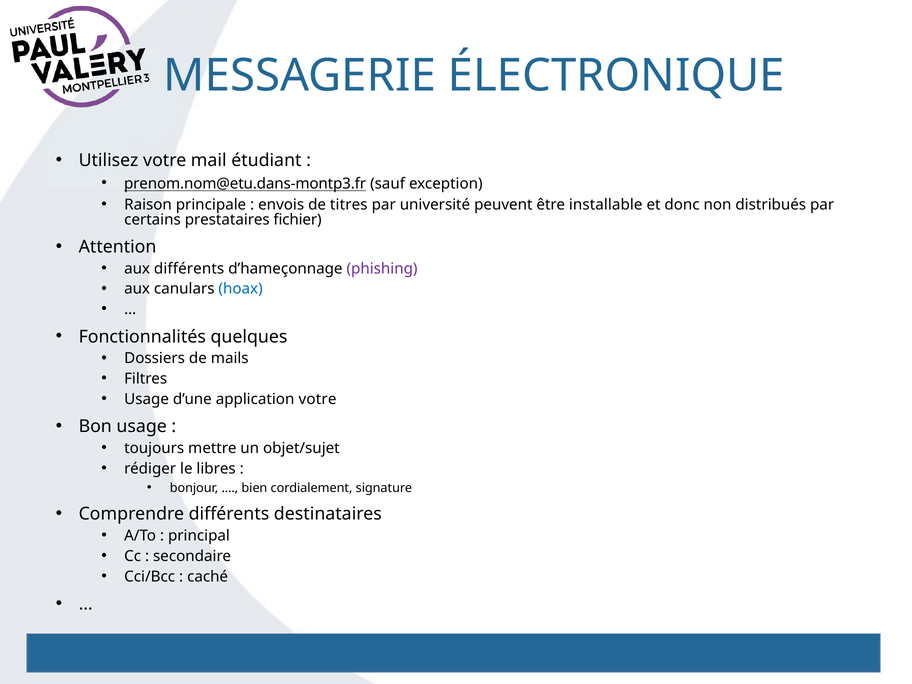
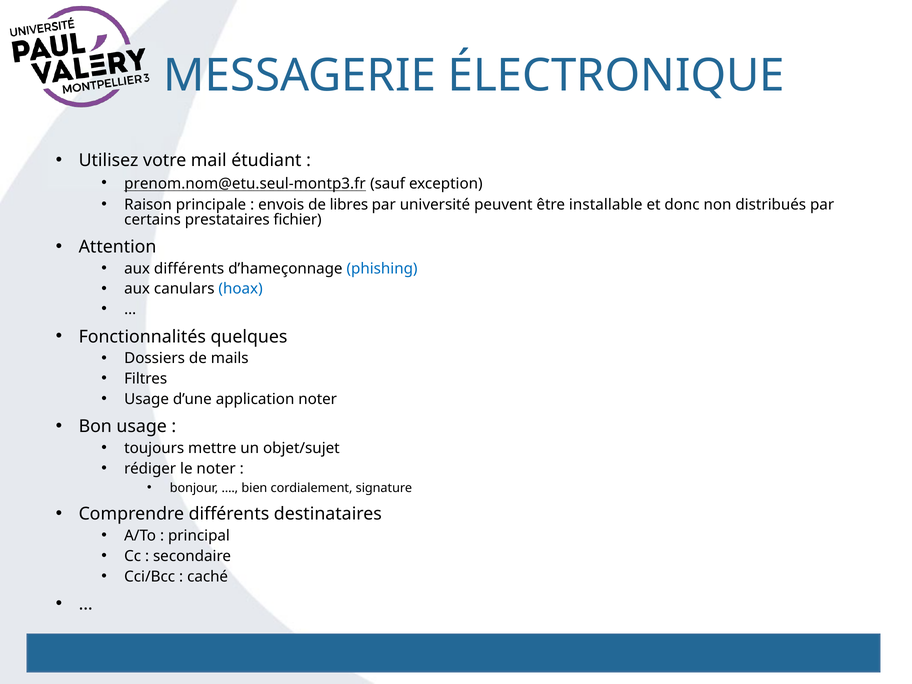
prenom.nom@etu.dans-montp3.fr: prenom.nom@etu.dans-montp3.fr -> prenom.nom@etu.seul-montp3.fr (245, 184)
titres: titres -> libres (349, 205)
phishing colour: purple -> blue (382, 269)
application votre: votre -> noter (318, 399)
le libres: libres -> noter (216, 469)
